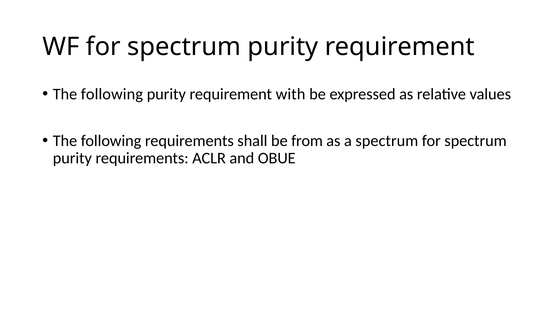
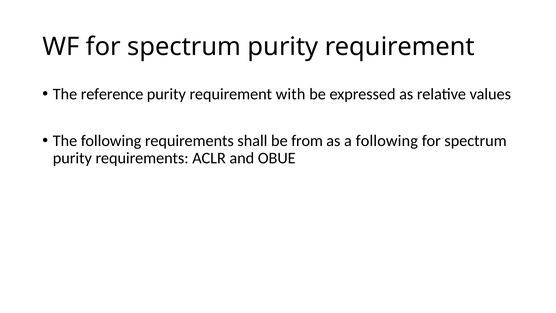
following: following -> reference (112, 94)
a spectrum: spectrum -> following (387, 141)
